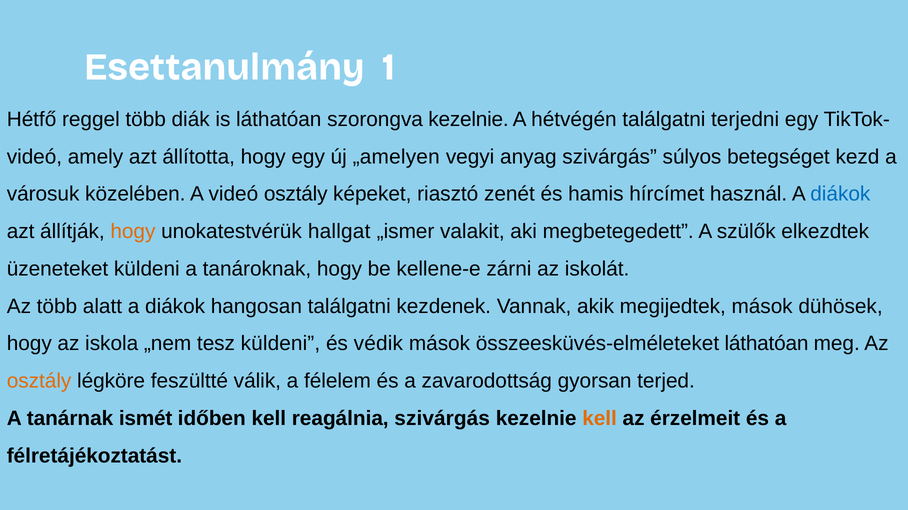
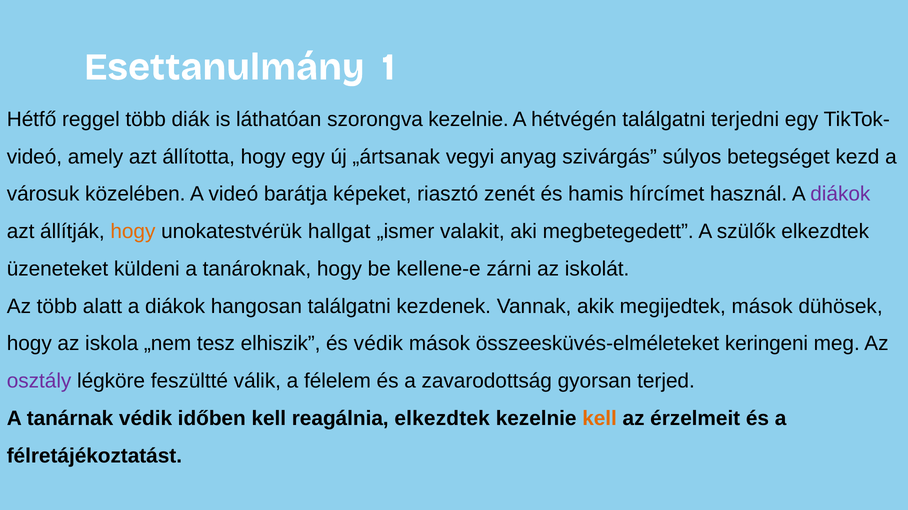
„amelyen: „amelyen -> „ártsanak (396, 157)
videó osztály: osztály -> barátja (296, 194)
diákok colour: blue -> purple (840, 194)
tesz küldeni: küldeni -> elhiszik (281, 344)
összeesküvés-elméleteket láthatóan: láthatóan -> keringeni (766, 344)
osztály colour: orange -> purple (39, 381)
tanárnak ismét: ismét -> védik (146, 419)
reagálnia szivárgás: szivárgás -> elkezdtek (442, 419)
